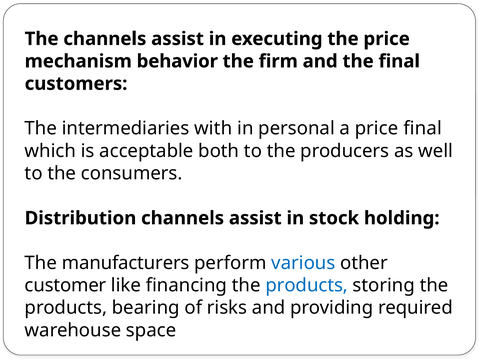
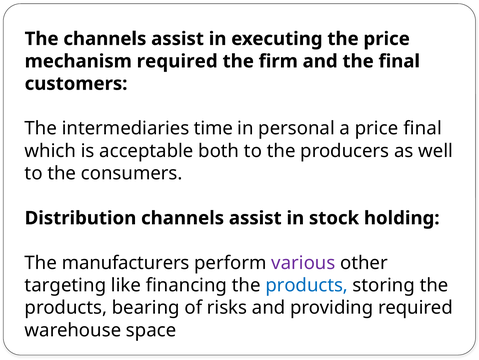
mechanism behavior: behavior -> required (177, 61)
with: with -> time (213, 128)
various colour: blue -> purple (303, 262)
customer: customer -> targeting (65, 285)
